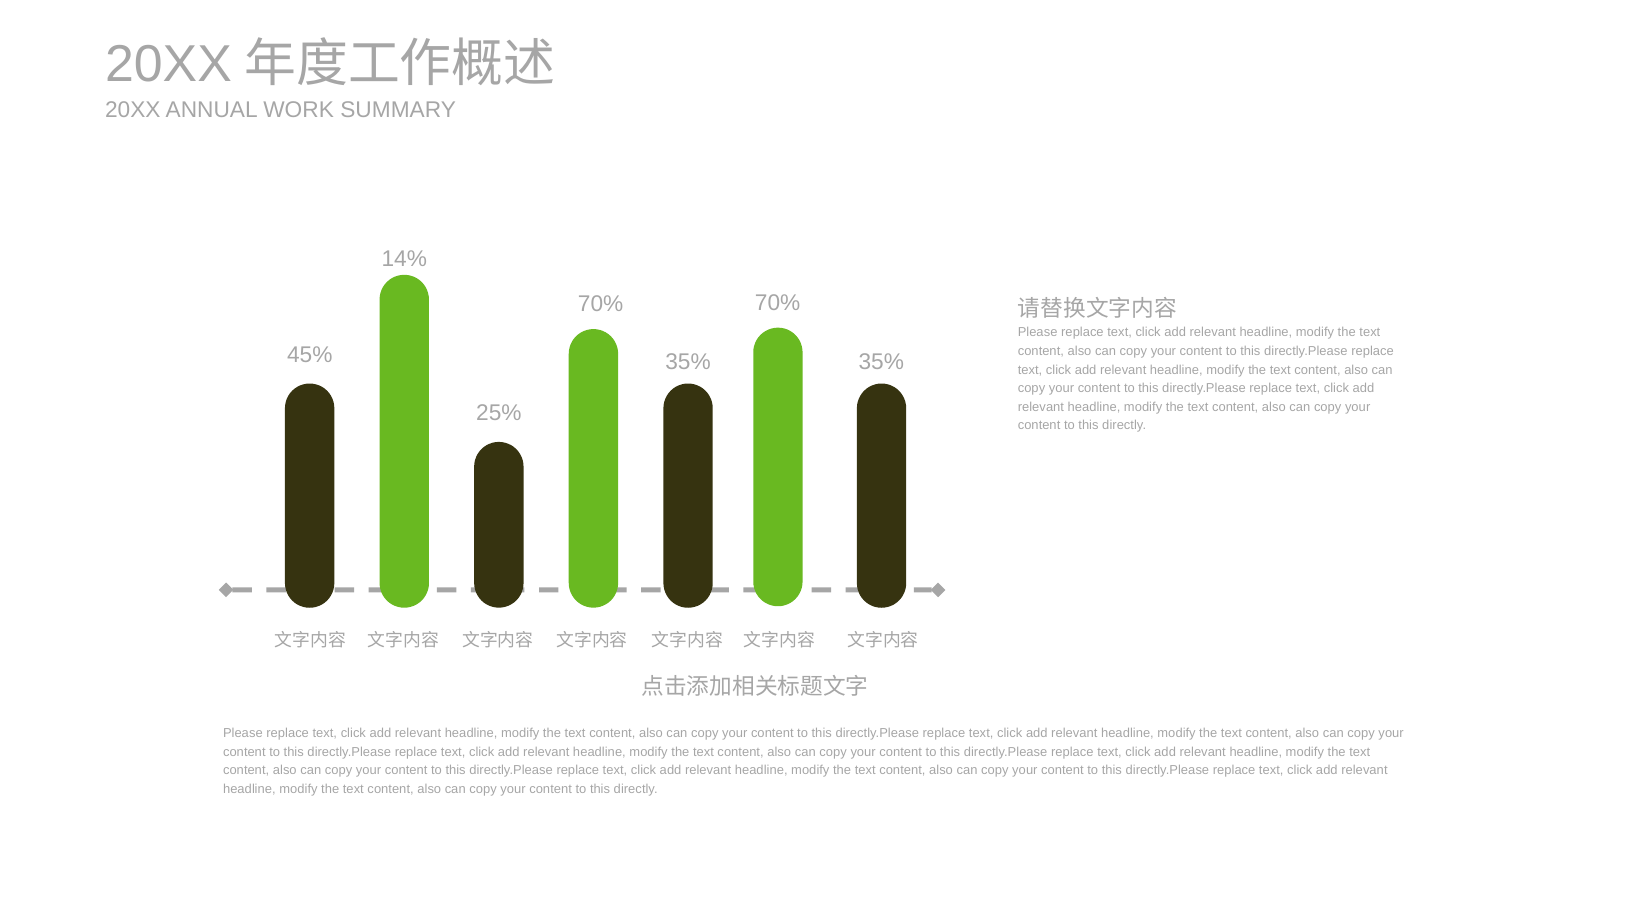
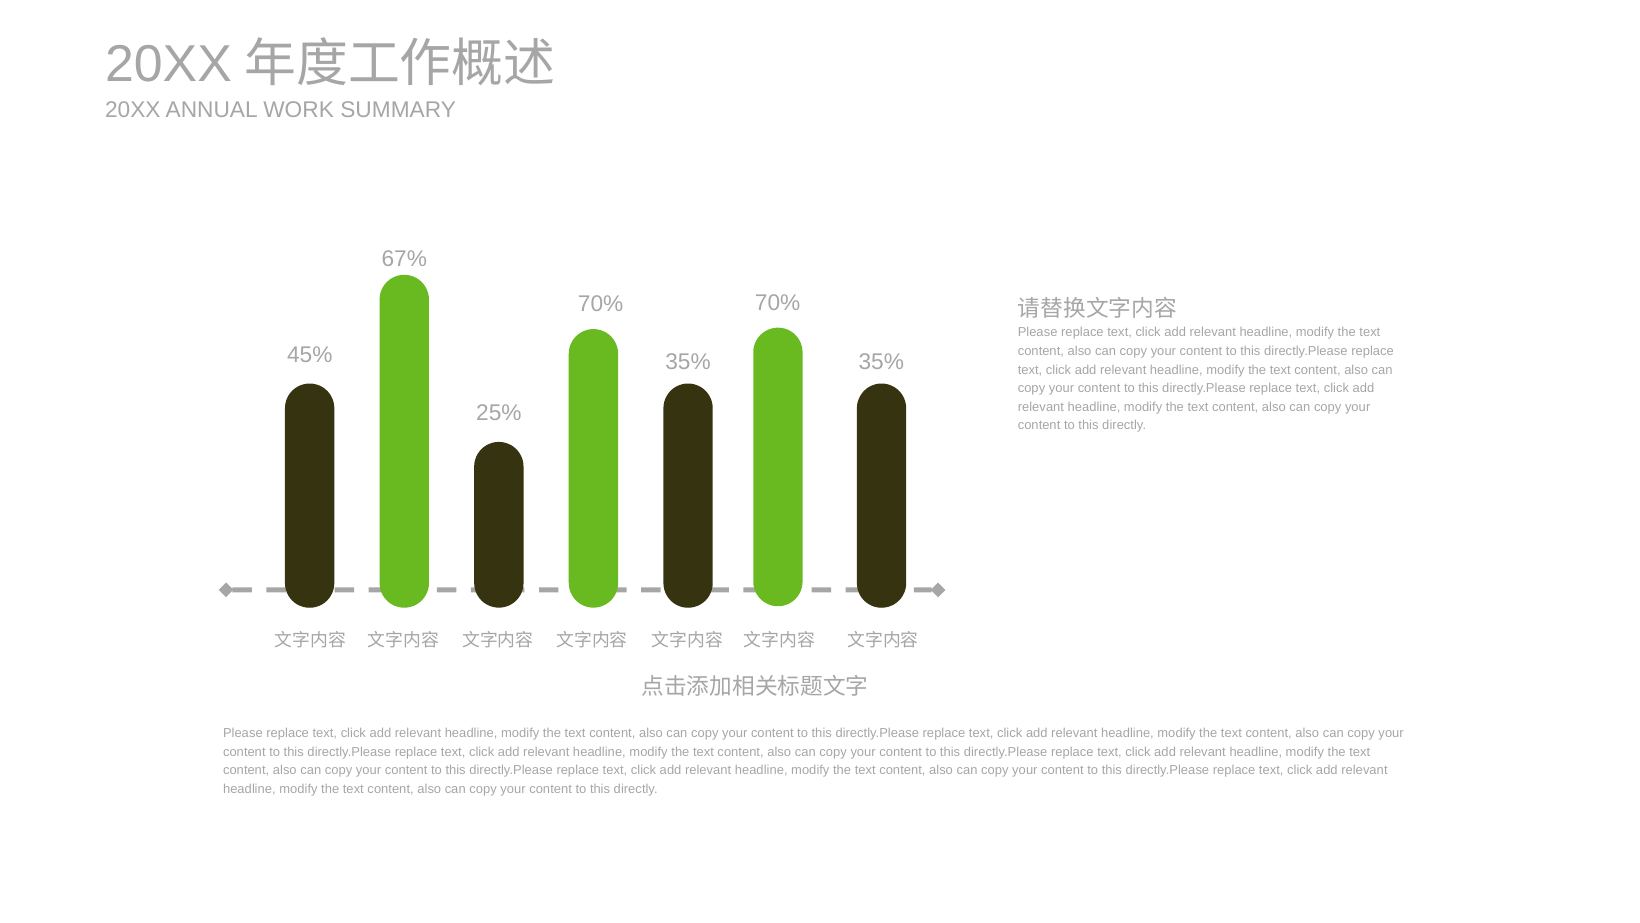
14%: 14% -> 67% (404, 259)
